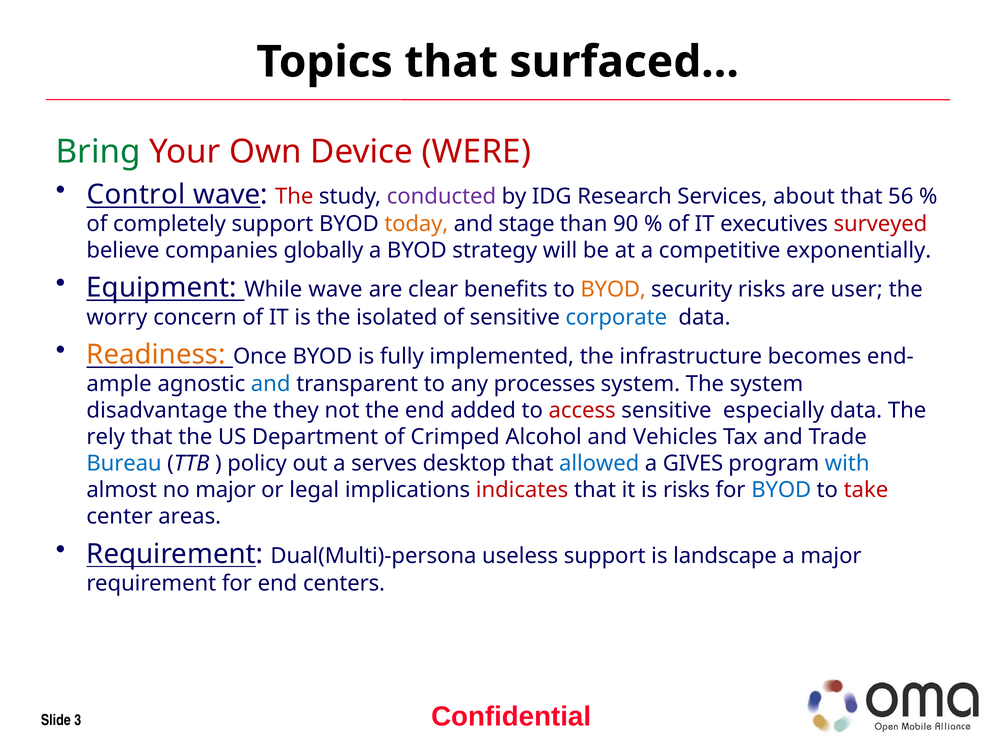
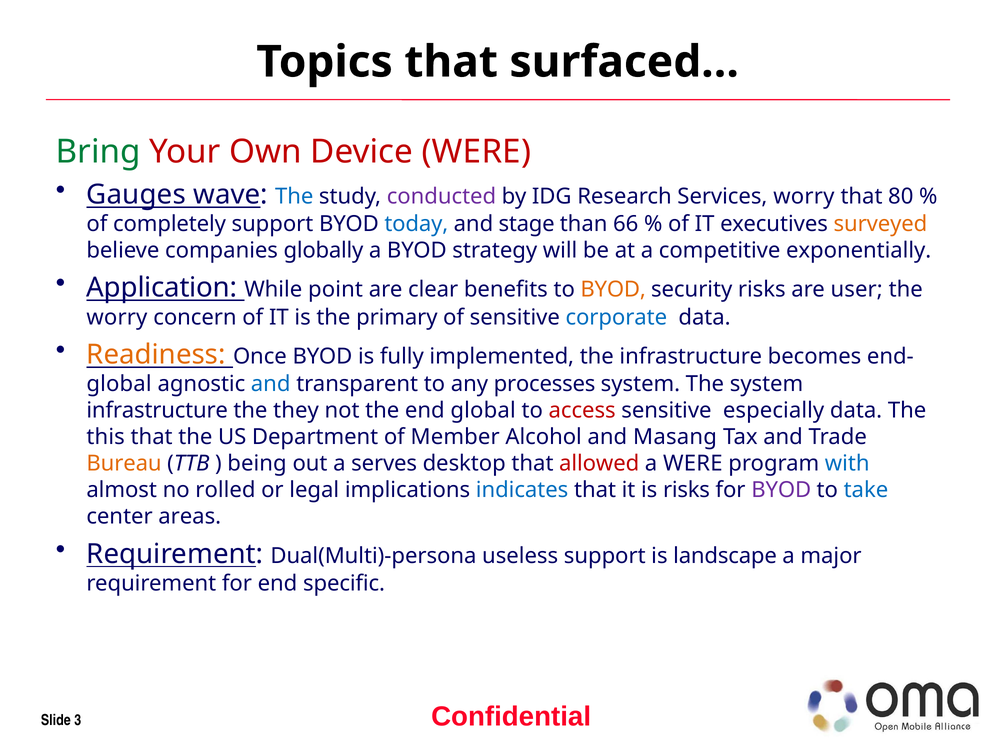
Control: Control -> Gauges (136, 195)
The colour: red -> blue (294, 196)
Services about: about -> worry (804, 196)
56: 56 -> 80 (901, 196)
today colour: orange -> blue (416, 224)
90: 90 -> 66 (626, 224)
surveyed colour: red -> orange (880, 224)
Equipment: Equipment -> Application (162, 288)
While wave: wave -> point (335, 290)
isolated: isolated -> primary (397, 317)
ample: ample -> global (119, 384)
disadvantage: disadvantage -> infrastructure (157, 411)
end added: added -> global (483, 411)
rely: rely -> this (106, 437)
Crimped: Crimped -> Member (455, 437)
Vehicles: Vehicles -> Masang (675, 437)
Bureau colour: blue -> orange (124, 464)
policy: policy -> being (257, 464)
allowed colour: blue -> red (599, 464)
a GIVES: GIVES -> WERE (693, 464)
no major: major -> rolled (225, 490)
indicates colour: red -> blue (522, 490)
BYOD colour: blue -> purple (781, 490)
take colour: red -> blue (866, 490)
centers: centers -> specific (344, 583)
